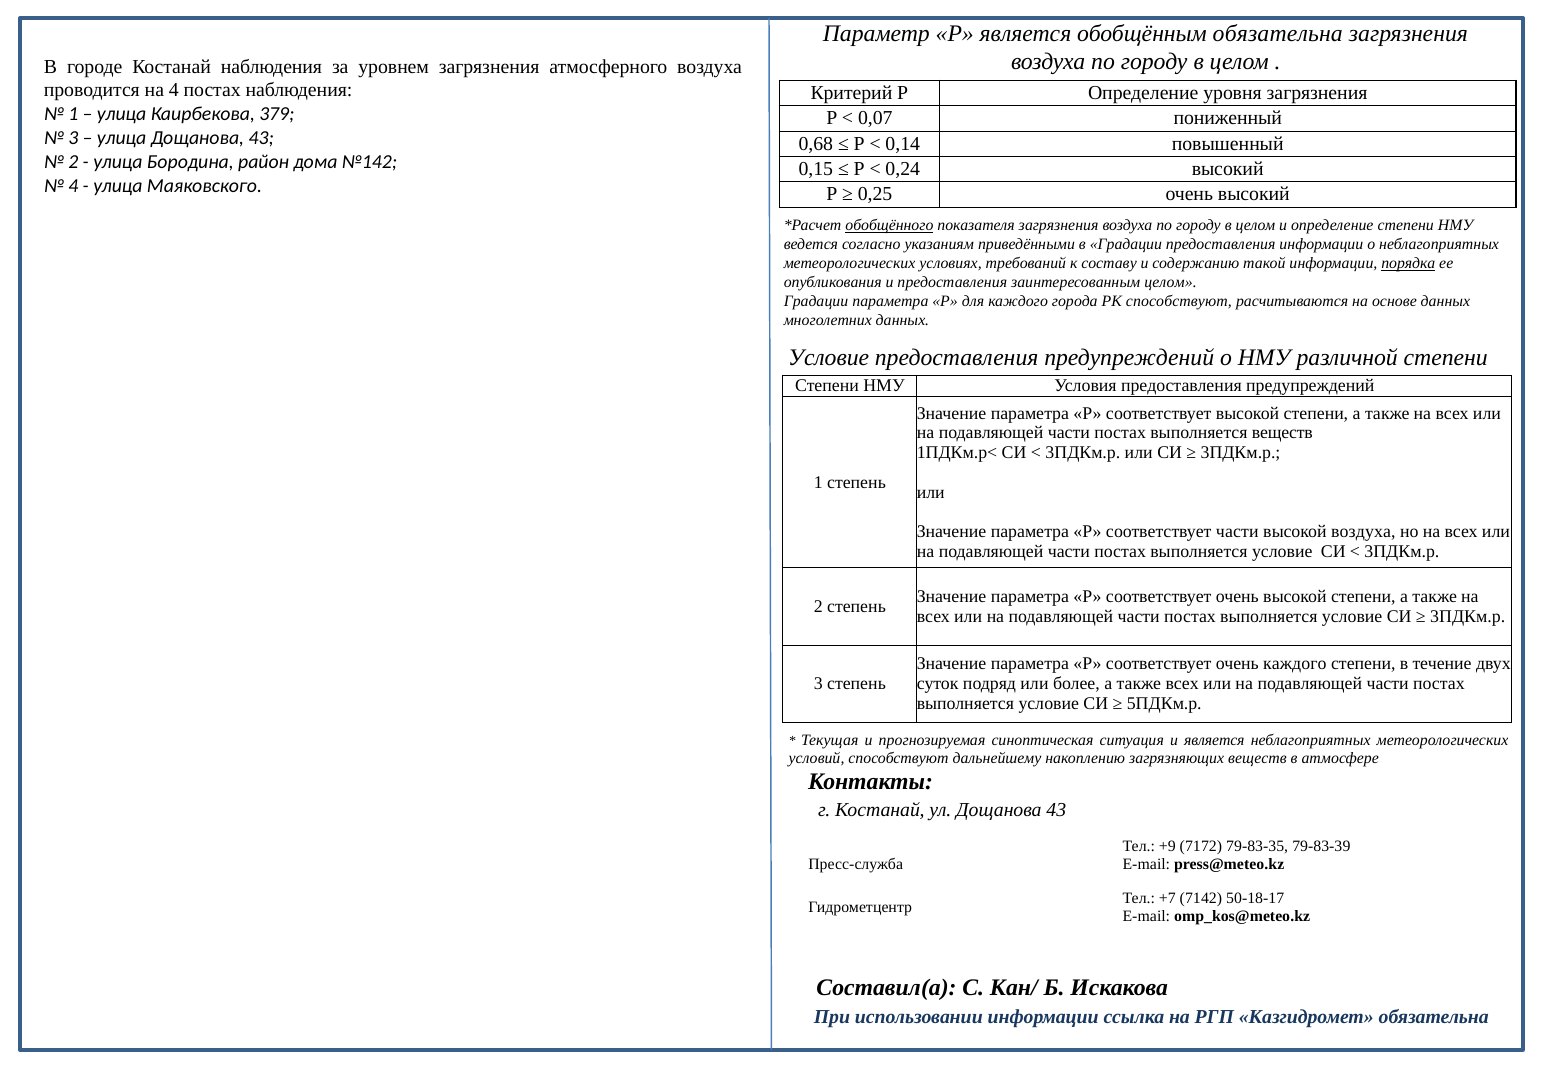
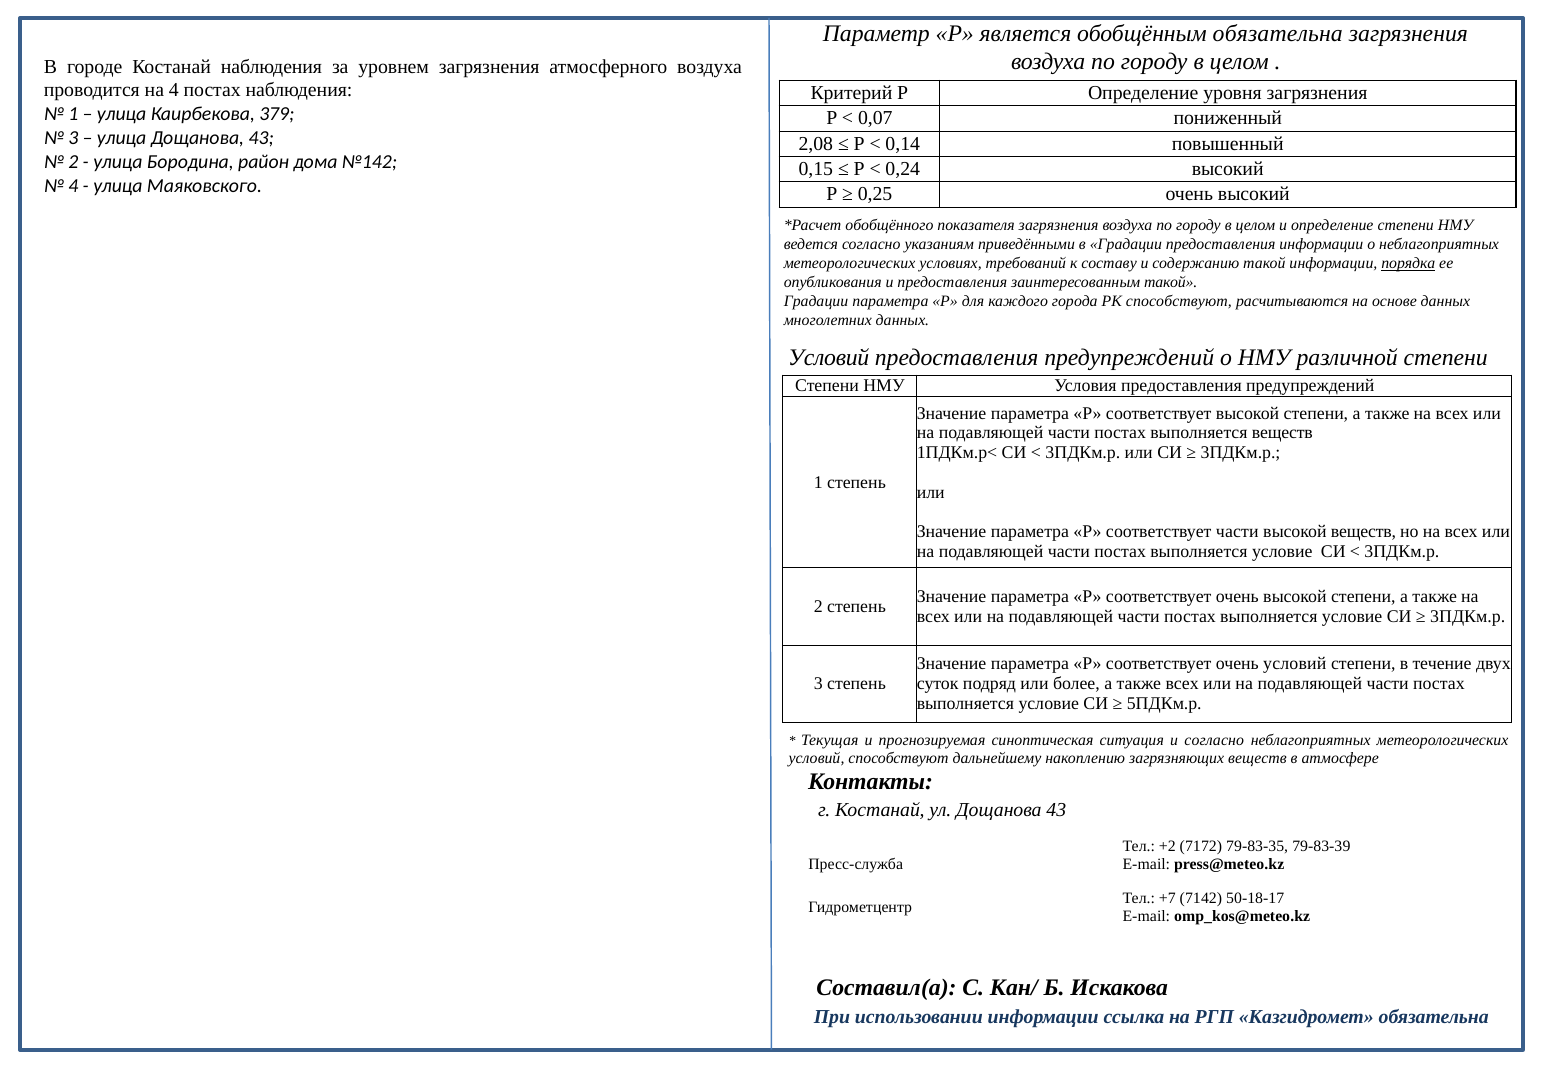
0,68: 0,68 -> 2,08 (816, 144)
обобщённого underline: present -> none (889, 226)
заинтересованным целом: целом -> такой (1171, 282)
Условие: Условие -> Условий (829, 358)
высокой воздуха: воздуха -> веществ (1363, 532)
очень каждого: каждого -> условий (1295, 664)
и является: является -> согласно (1214, 740)
+9: +9 -> +2 (1167, 846)
